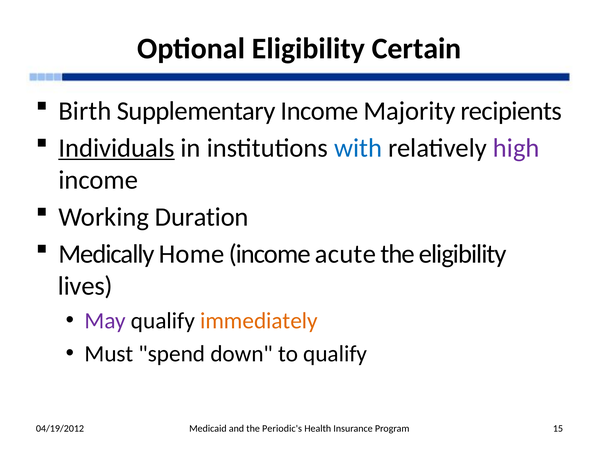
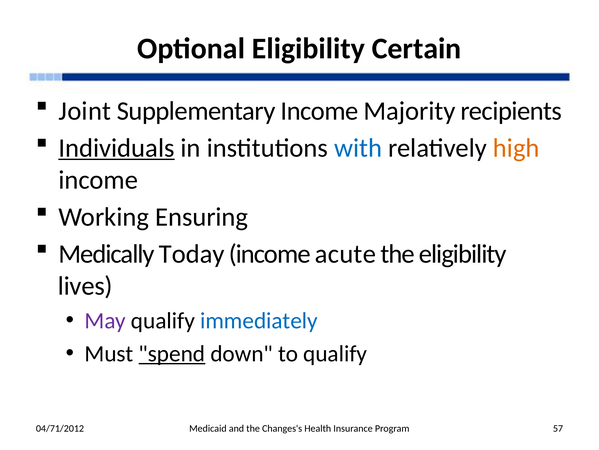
Birth: Birth -> Joint (85, 111)
high colour: purple -> orange (516, 148)
Duration: Duration -> Ensuring (202, 217)
Home: Home -> Today (192, 254)
immediately colour: orange -> blue (259, 320)
spend underline: none -> present (172, 353)
04/19/2012: 04/19/2012 -> 04/71/2012 (60, 428)
Periodic's: Periodic's -> Changes's (282, 428)
15: 15 -> 57 (558, 428)
